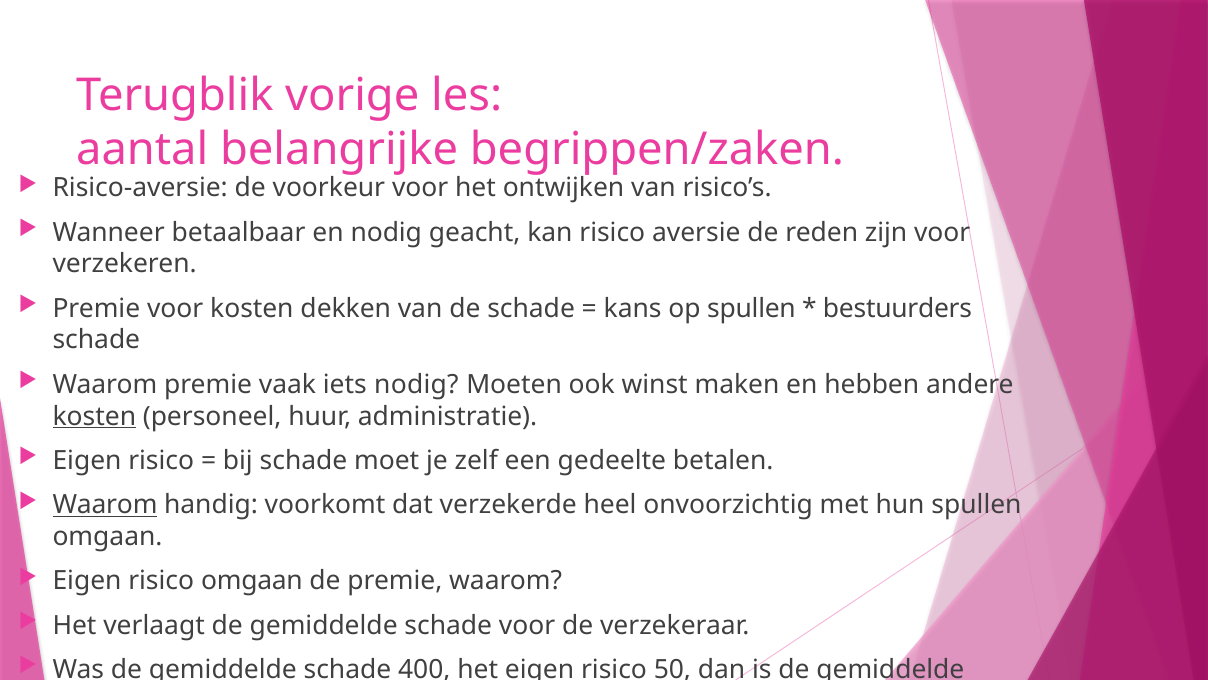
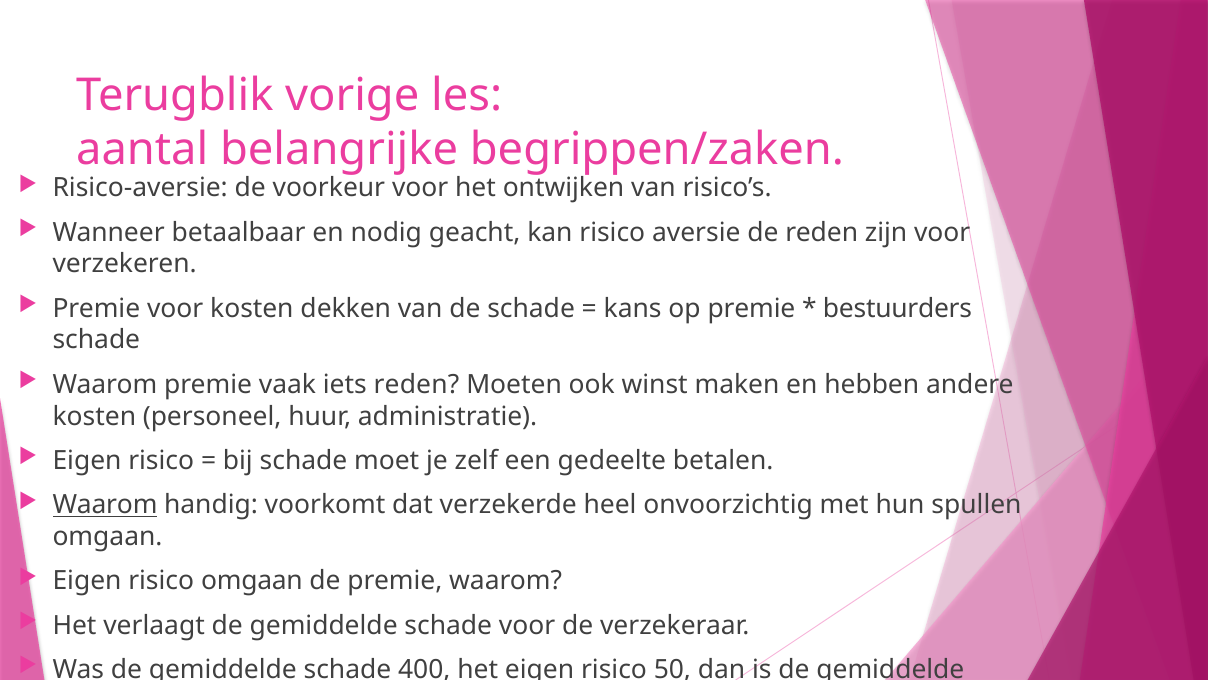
op spullen: spullen -> premie (751, 308)
iets nodig: nodig -> reden (416, 384)
kosten underline: present -> none (94, 416)
